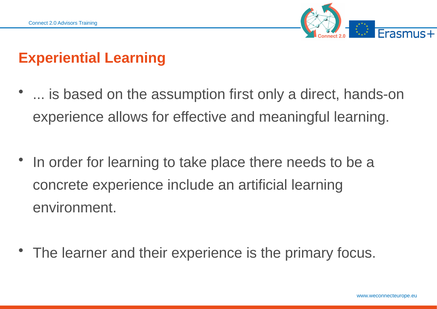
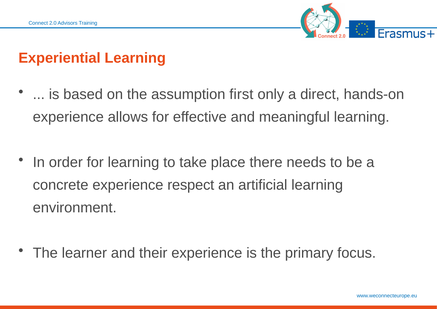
include: include -> respect (191, 185)
